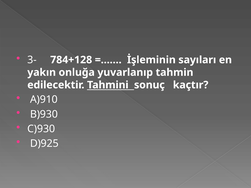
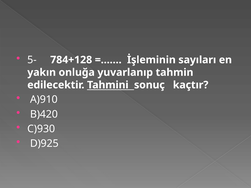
3-: 3- -> 5- (32, 60)
B)930: B)930 -> B)420 (44, 114)
